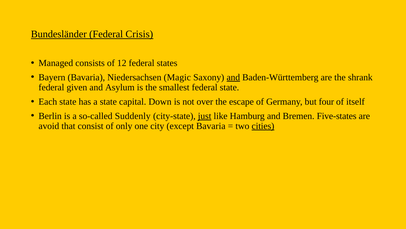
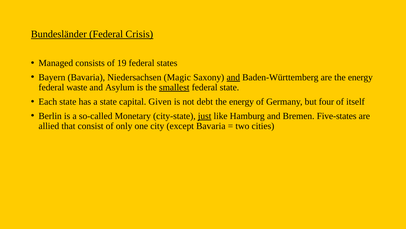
12: 12 -> 19 (122, 63)
are the shrank: shrank -> energy (360, 77)
given: given -> waste (77, 87)
smallest underline: none -> present (174, 87)
Down: Down -> Given (160, 101)
over: over -> debt (205, 101)
escape: escape -> energy (242, 101)
Suddenly: Suddenly -> Monetary (133, 116)
avoid: avoid -> allied (49, 126)
cities underline: present -> none (263, 126)
